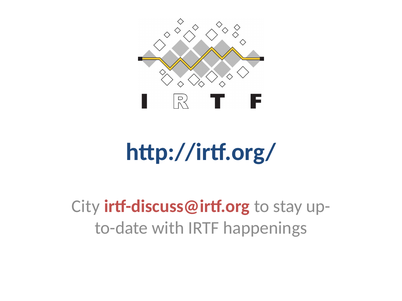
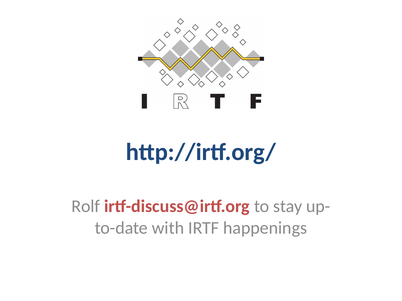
City: City -> Rolf (86, 207)
